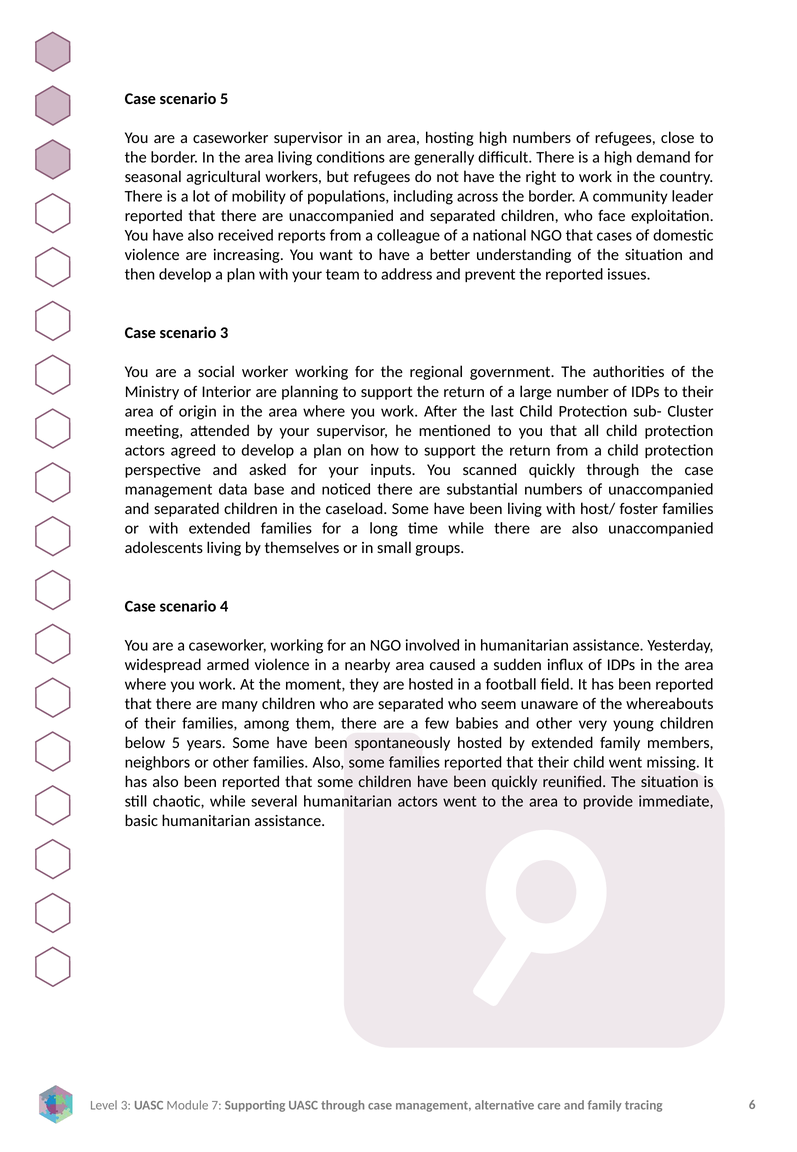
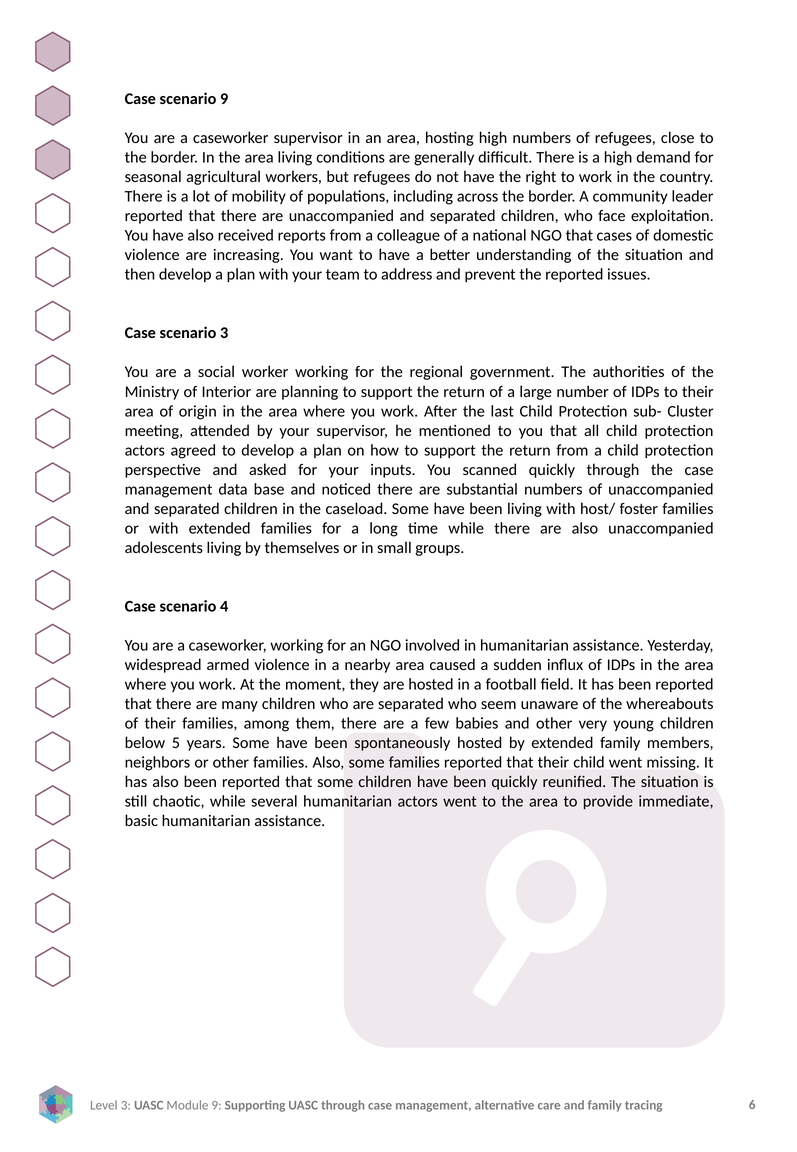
scenario 5: 5 -> 9 (224, 99)
7: 7 -> 9 (217, 1104)
